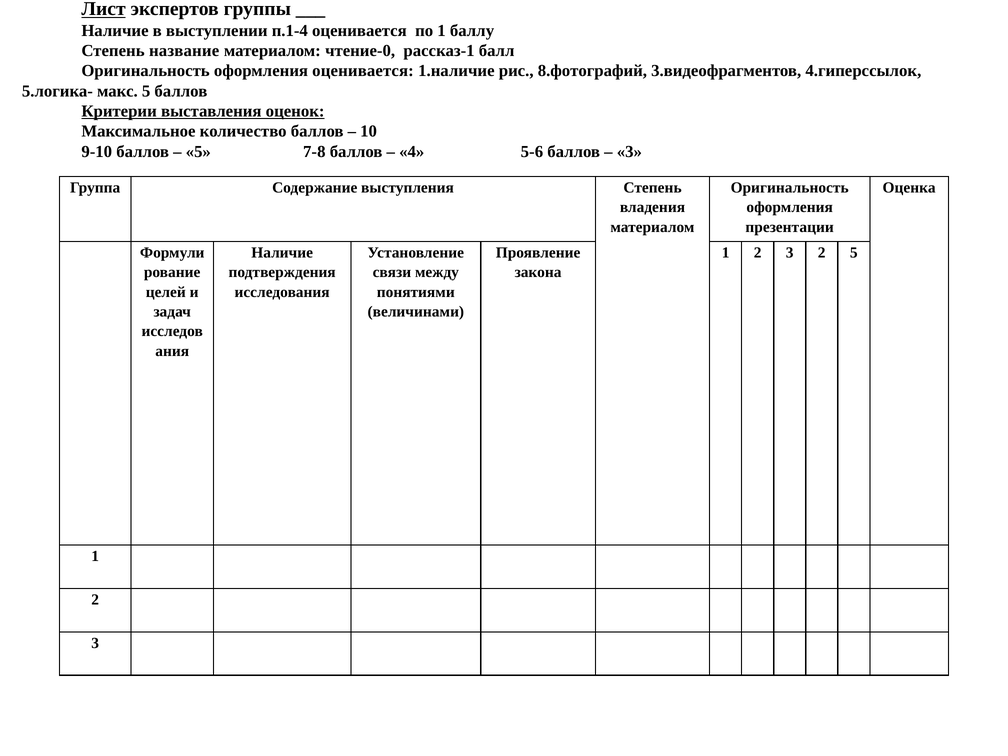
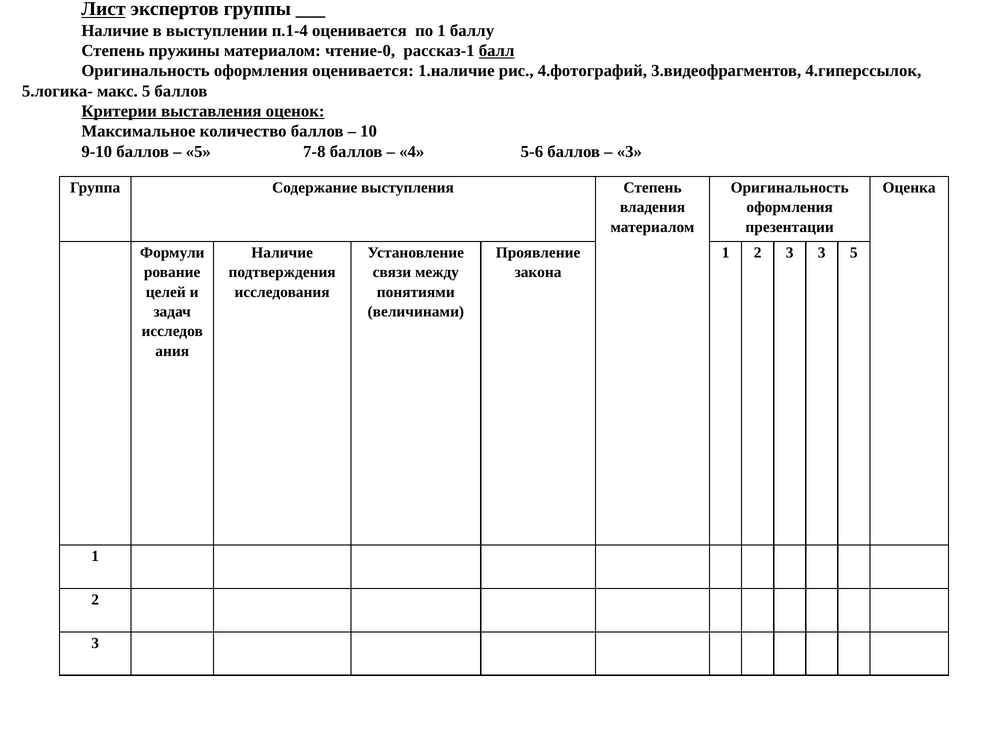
название: название -> пружины (184, 51)
балл underline: none -> present (497, 51)
8.фотографий: 8.фотографий -> 4.фотографий (592, 71)
3 2: 2 -> 3 (822, 253)
